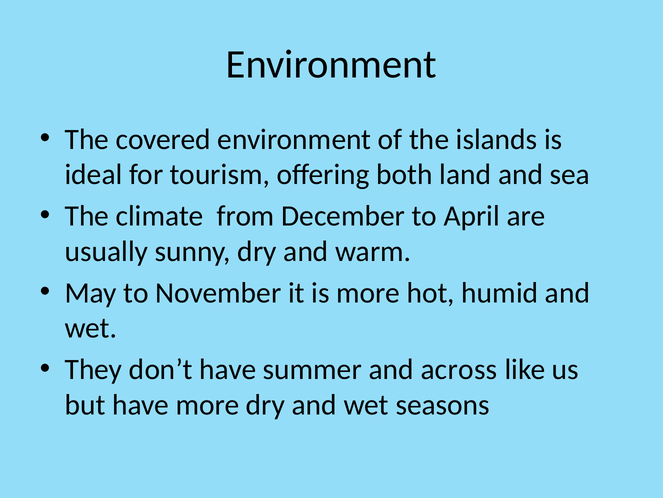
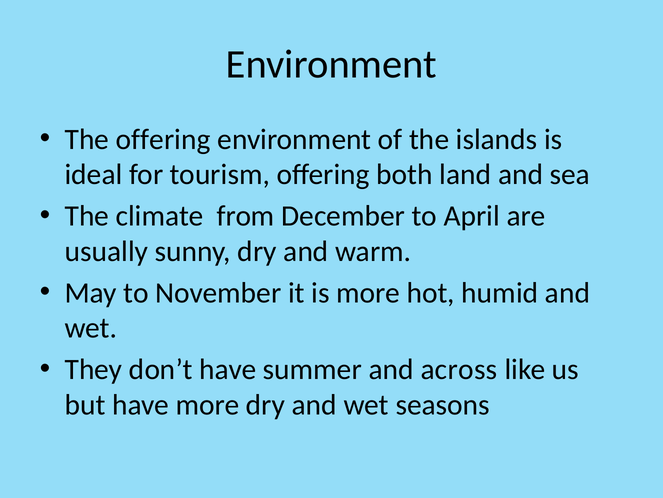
The covered: covered -> offering (163, 139)
